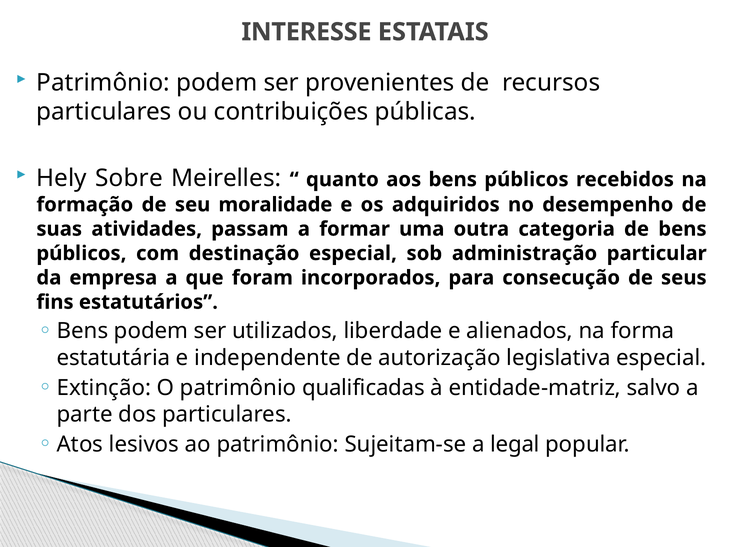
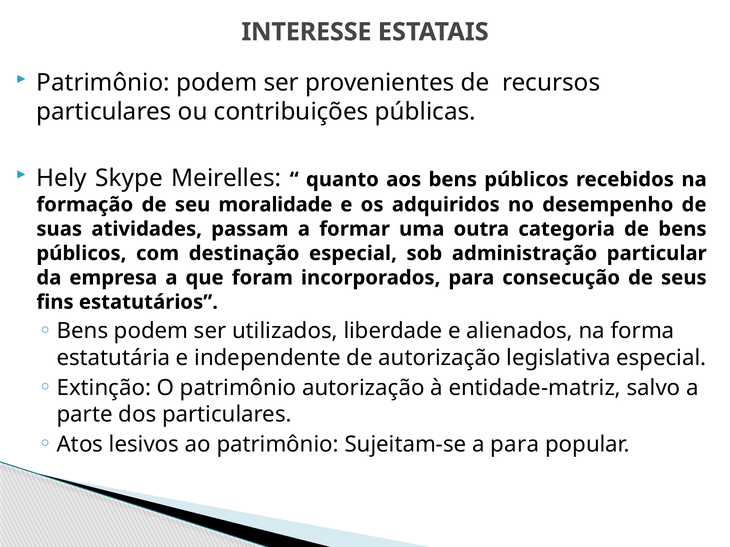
Sobre: Sobre -> Skype (129, 178)
patrimônio qualificadas: qualificadas -> autorização (363, 388)
a legal: legal -> para (515, 445)
